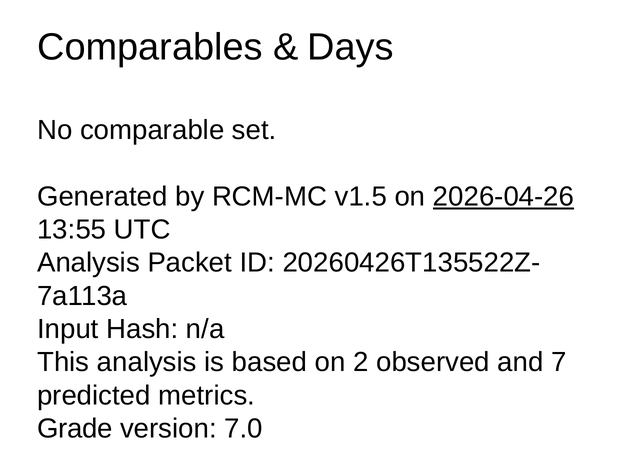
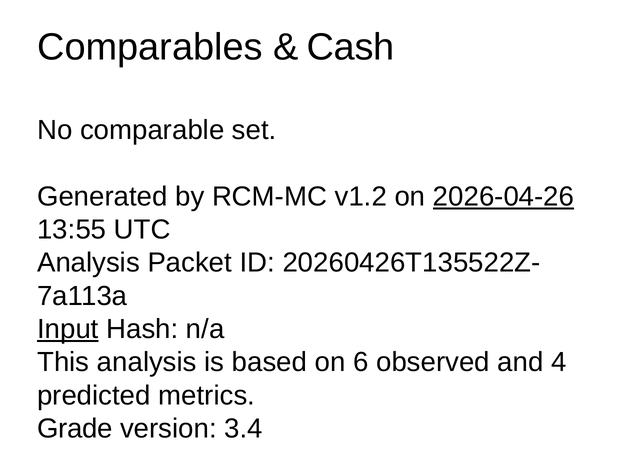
Days: Days -> Cash (351, 47)
v1.5: v1.5 -> v1.2 (361, 196)
Input underline: none -> present (68, 329)
2: 2 -> 6 (361, 362)
7: 7 -> 4 (559, 362)
7.0: 7.0 -> 3.4 (244, 428)
